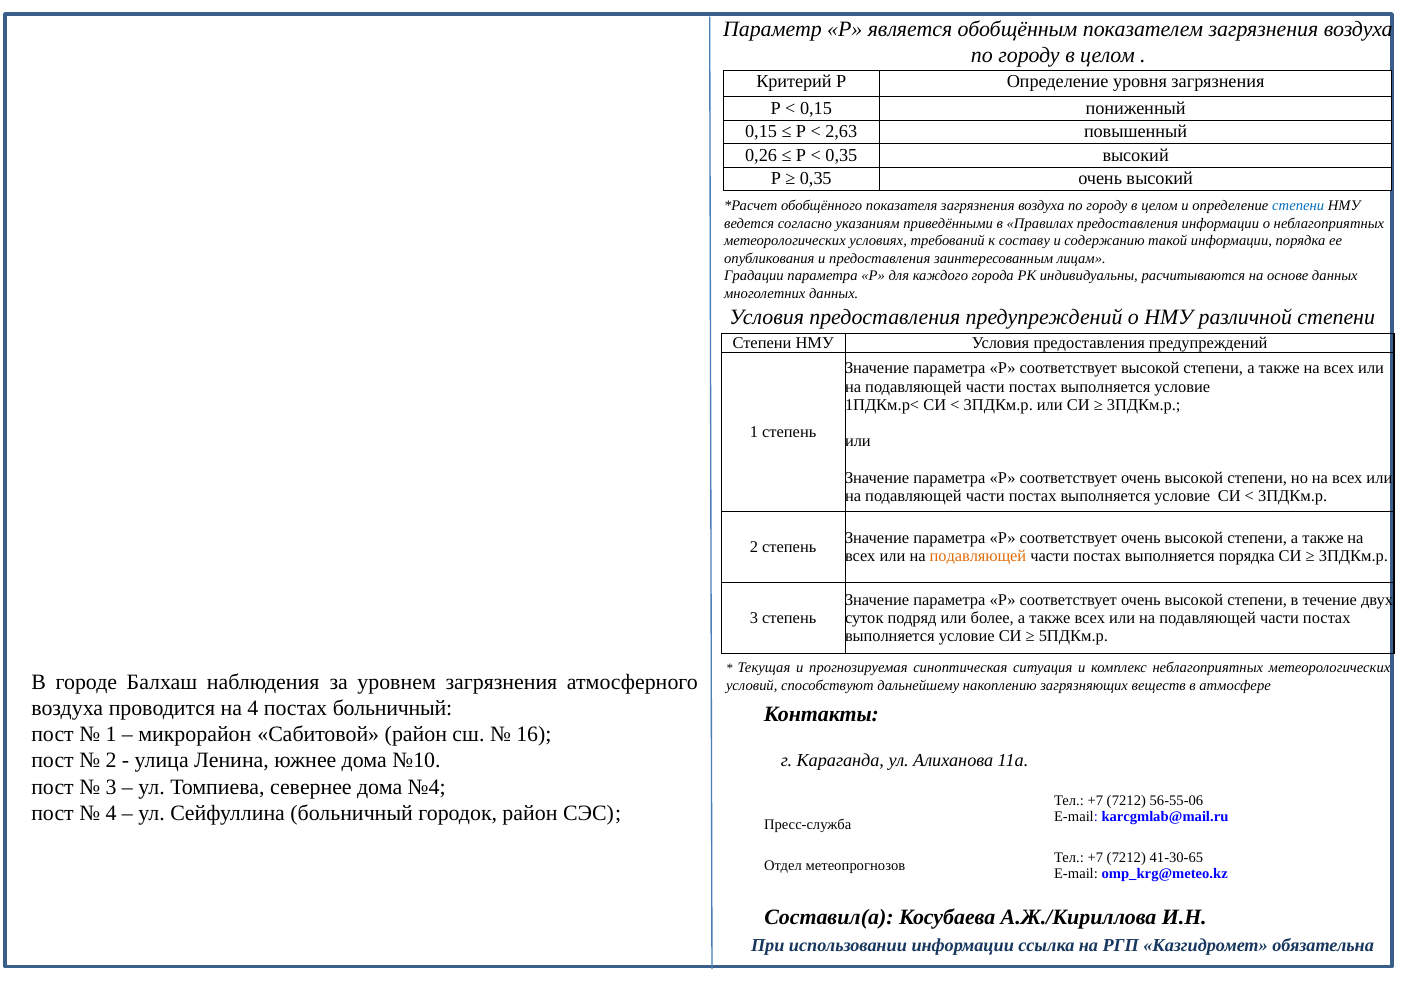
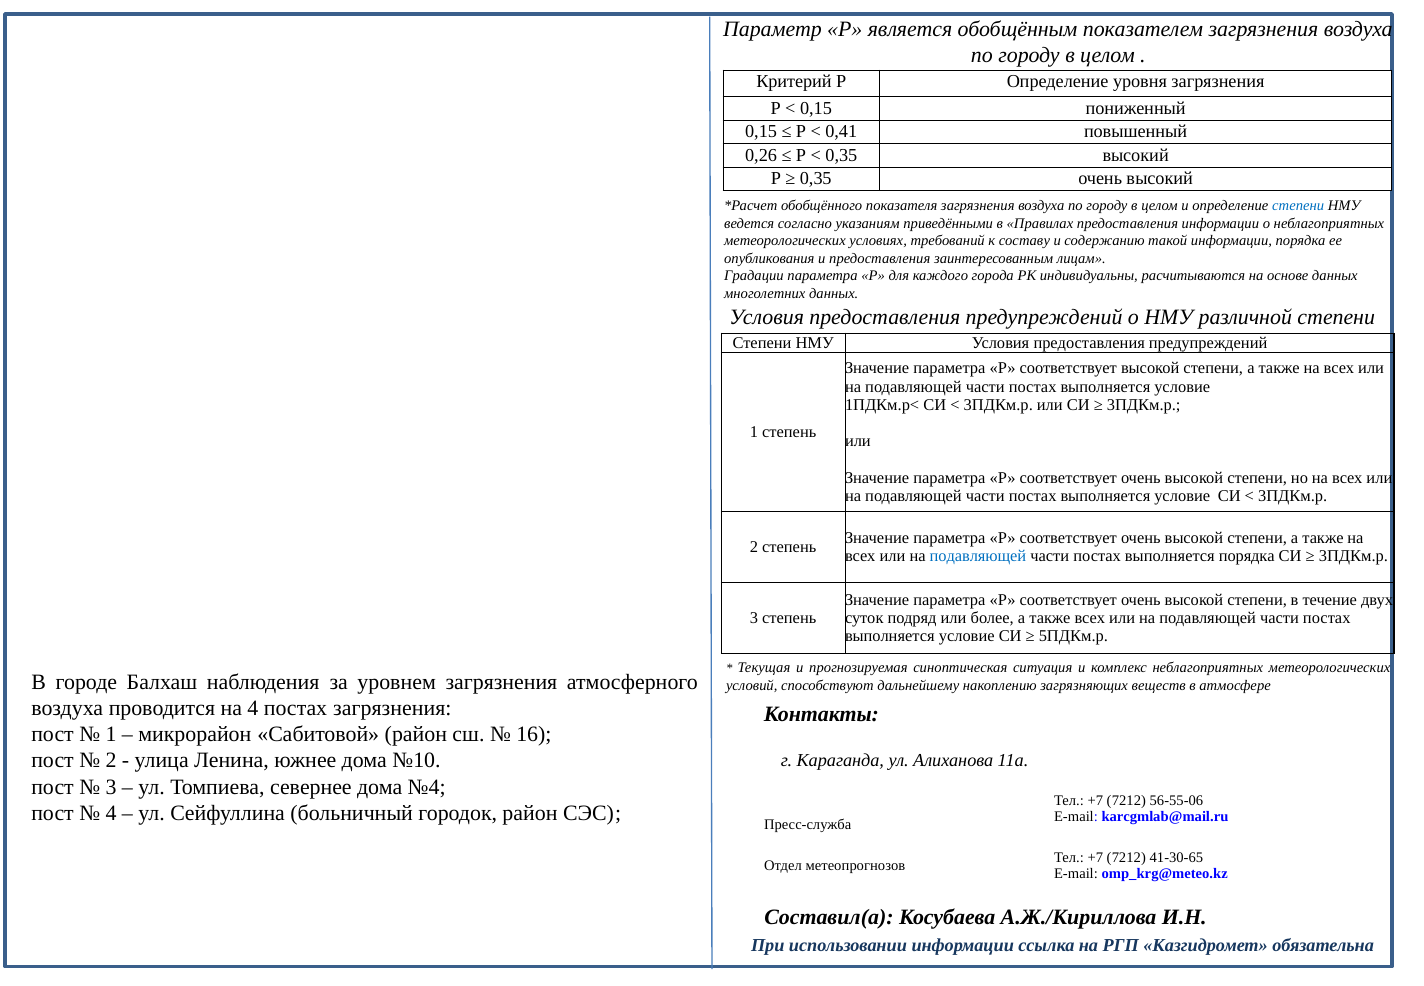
2,63: 2,63 -> 0,41 (841, 132)
подавляющей colour: orange -> blue (978, 556)
постах больничный: больничный -> загрязнения (392, 708)
